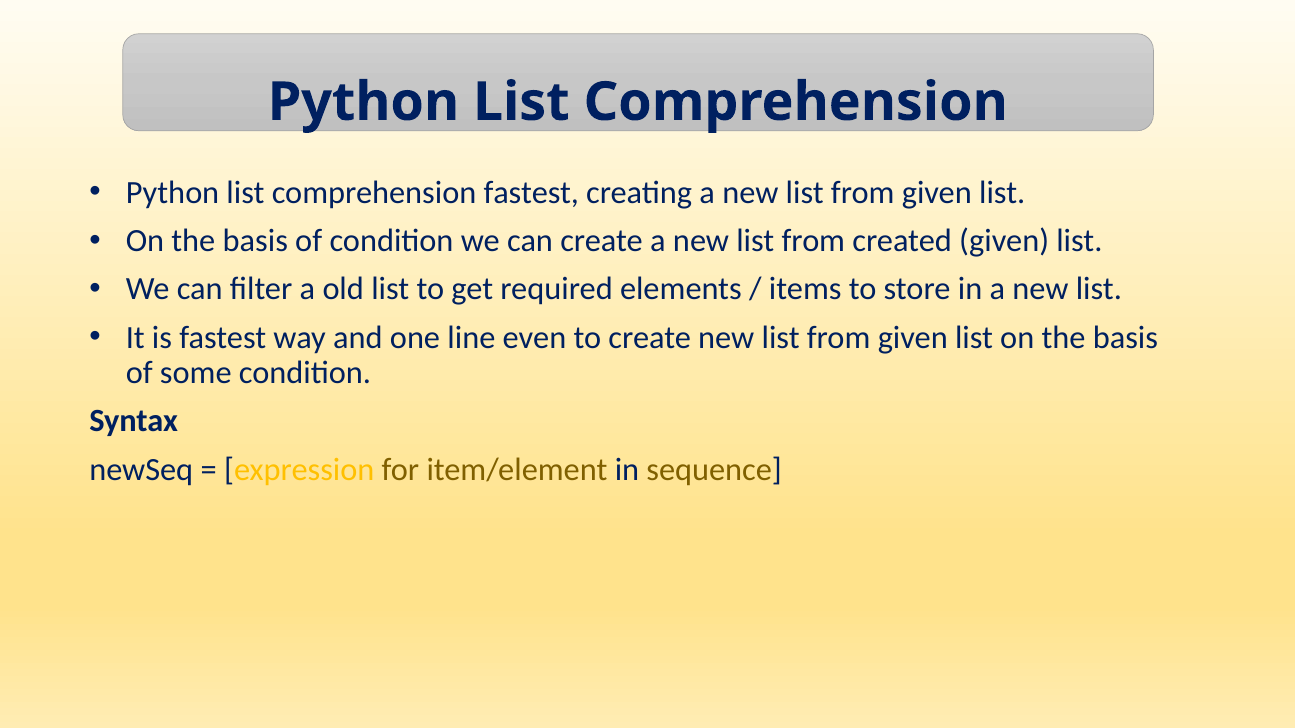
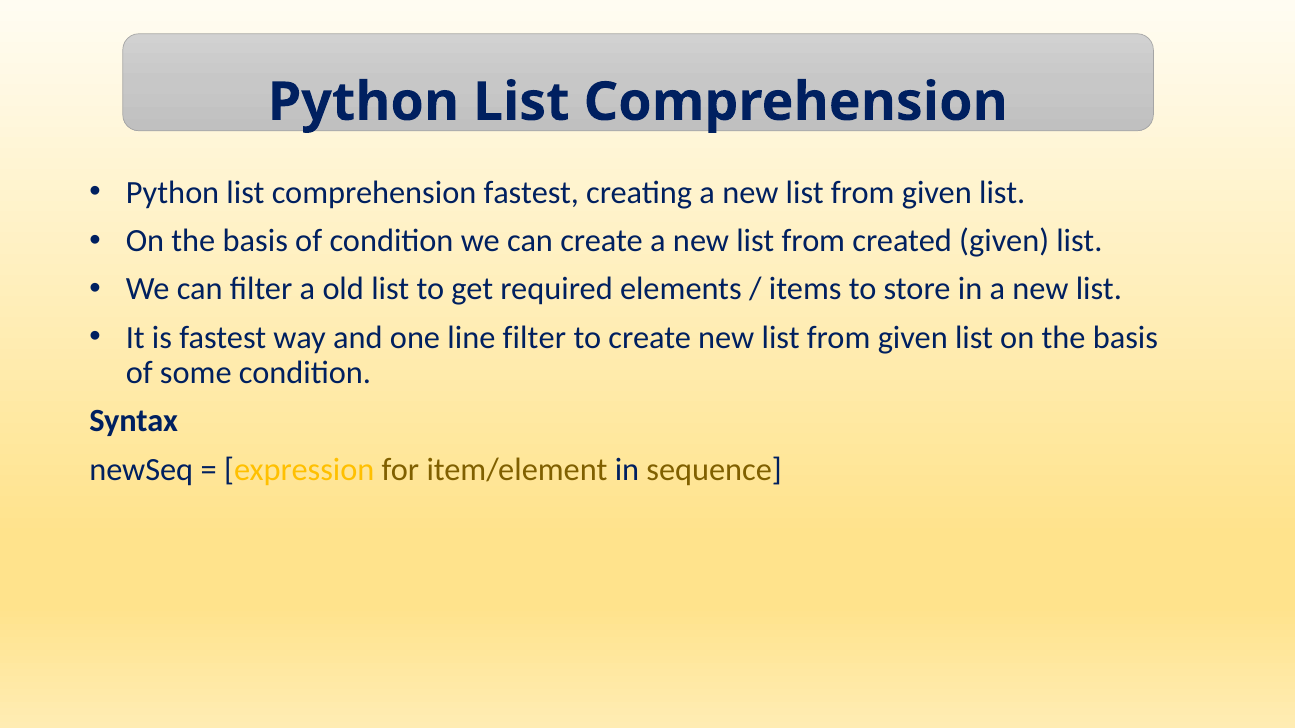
line even: even -> filter (534, 338)
